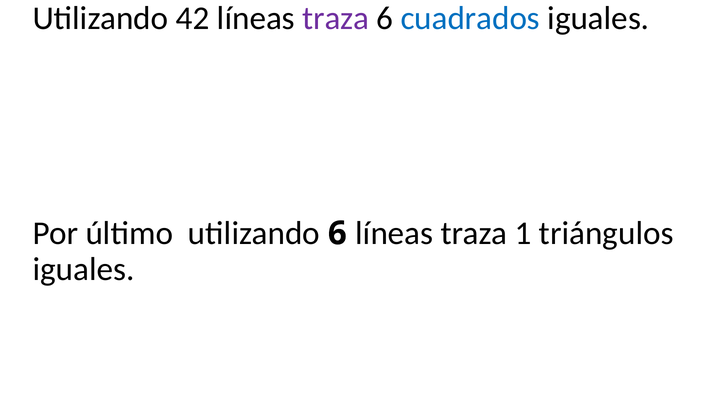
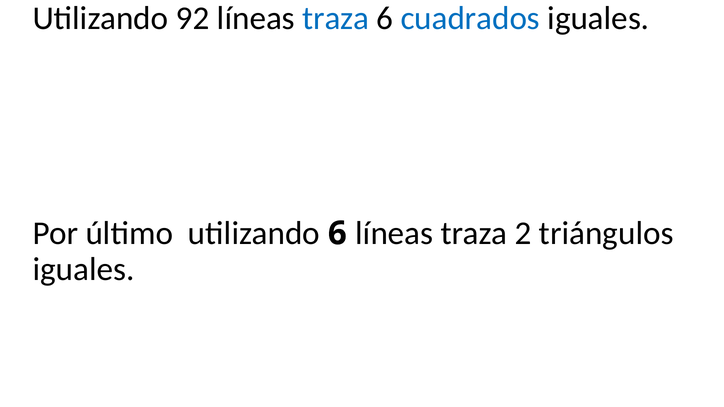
42: 42 -> 92 (193, 18)
traza colour: purple -> blue (336, 18)
1: 1 -> 2 (523, 233)
